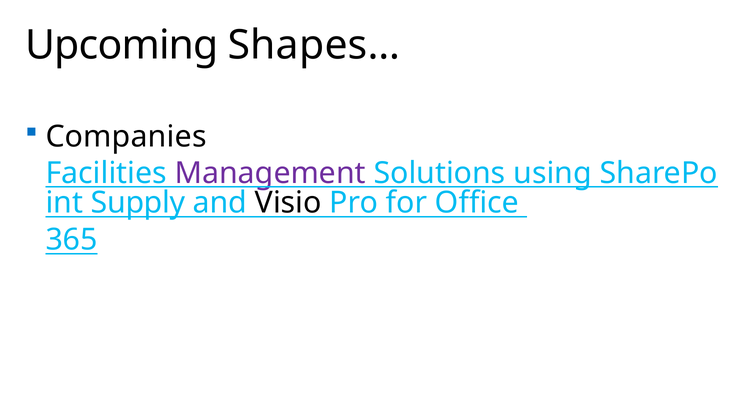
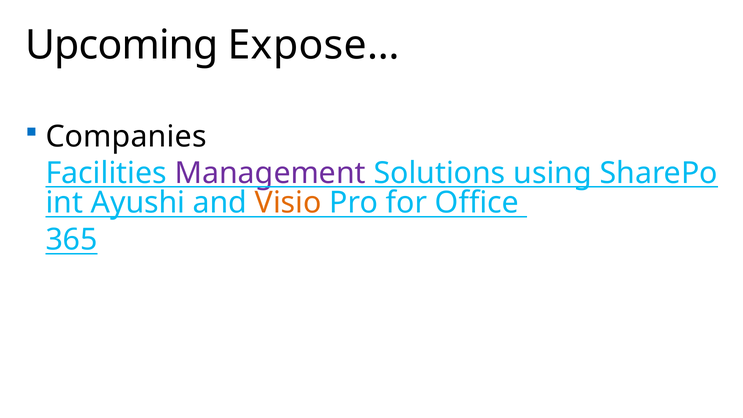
Shapes…: Shapes… -> Expose… (314, 45)
Supply: Supply -> Ayushi (138, 203)
Visio colour: black -> orange (288, 203)
